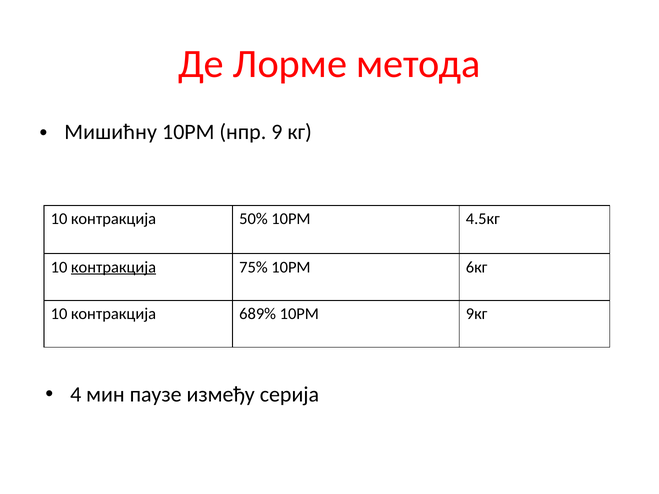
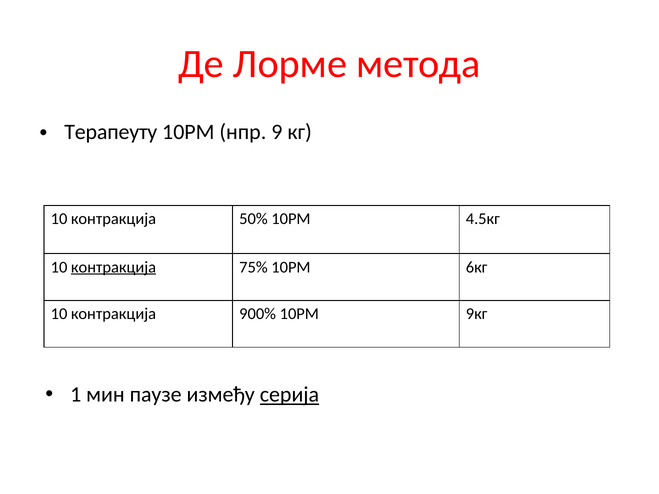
Мишићну: Мишићну -> Терапеуту (111, 132)
689%: 689% -> 900% (258, 314)
4: 4 -> 1 (76, 395)
серија underline: none -> present (289, 395)
